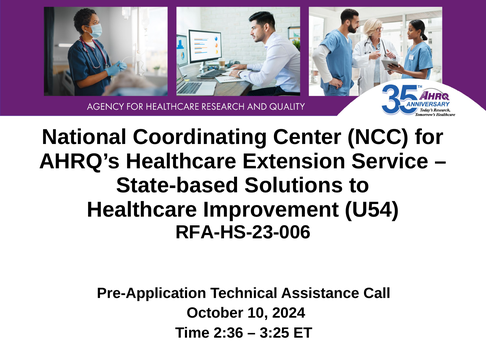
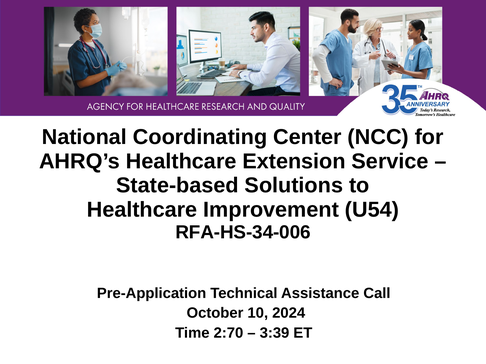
RFA-HS-23-006: RFA-HS-23-006 -> RFA-HS-34-006 (243, 233)
2:36: 2:36 -> 2:70 (228, 333)
3:25: 3:25 -> 3:39 (275, 333)
